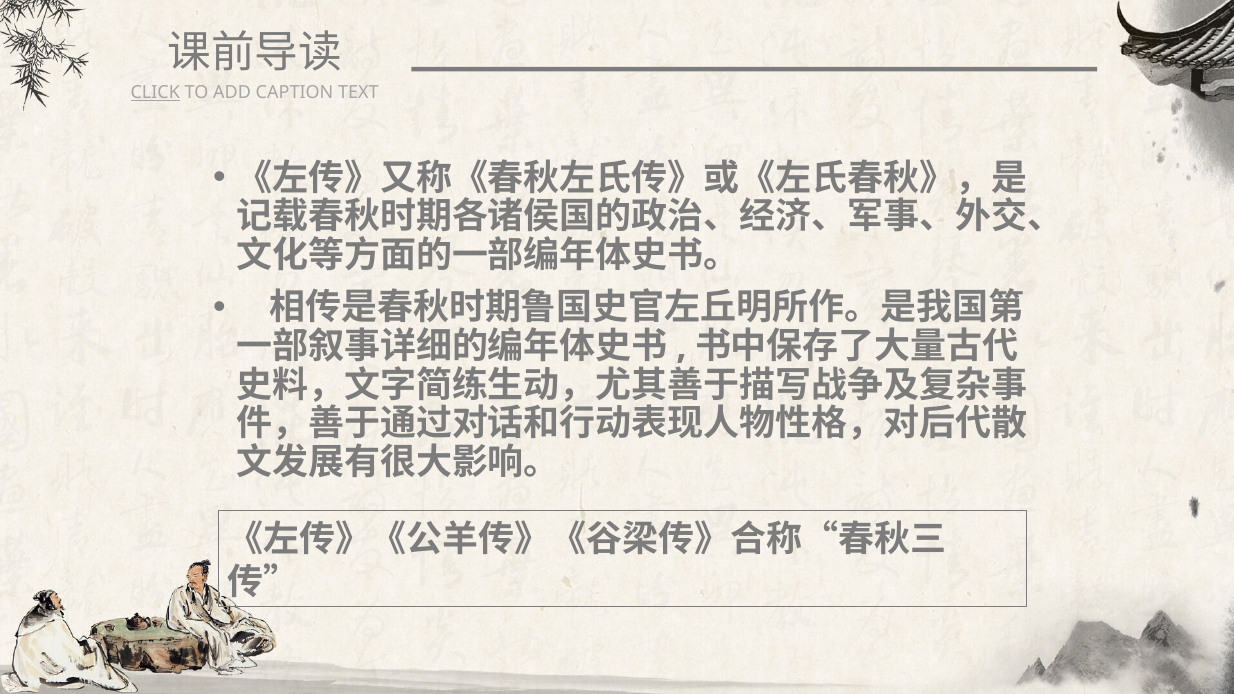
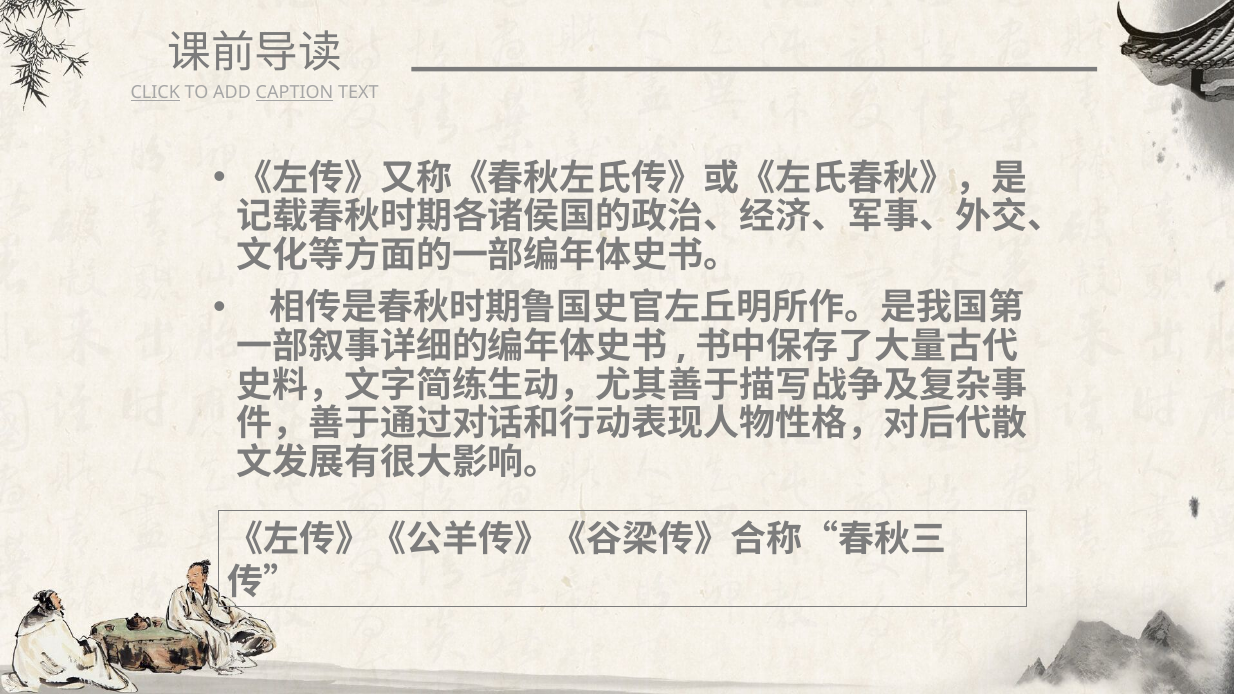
CAPTION underline: none -> present (295, 93)
